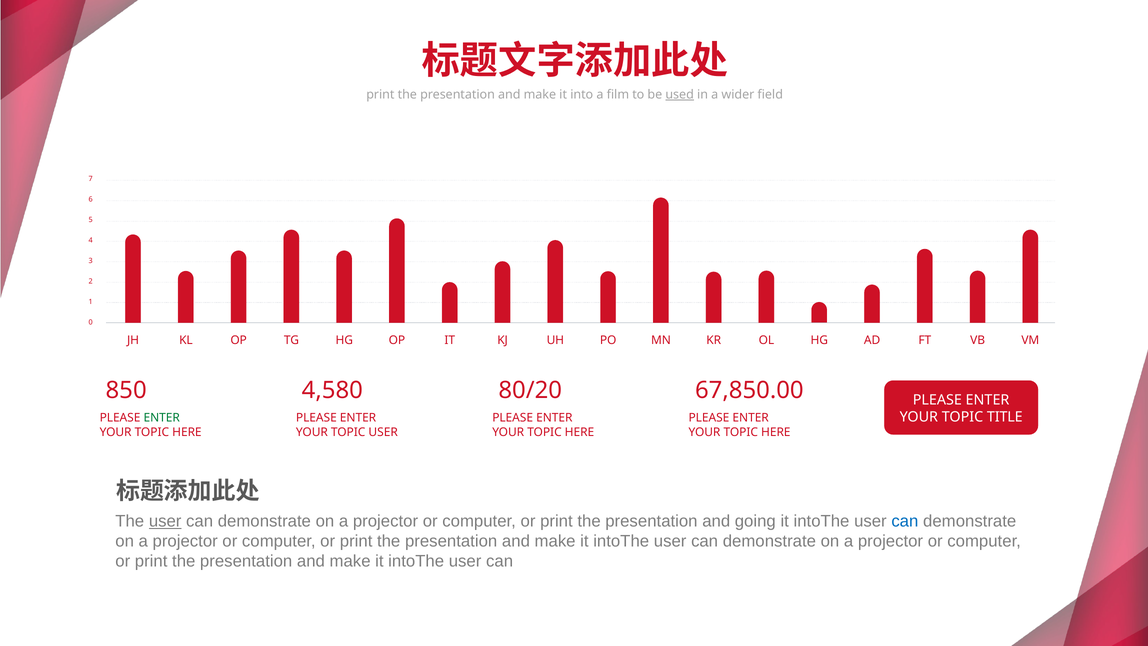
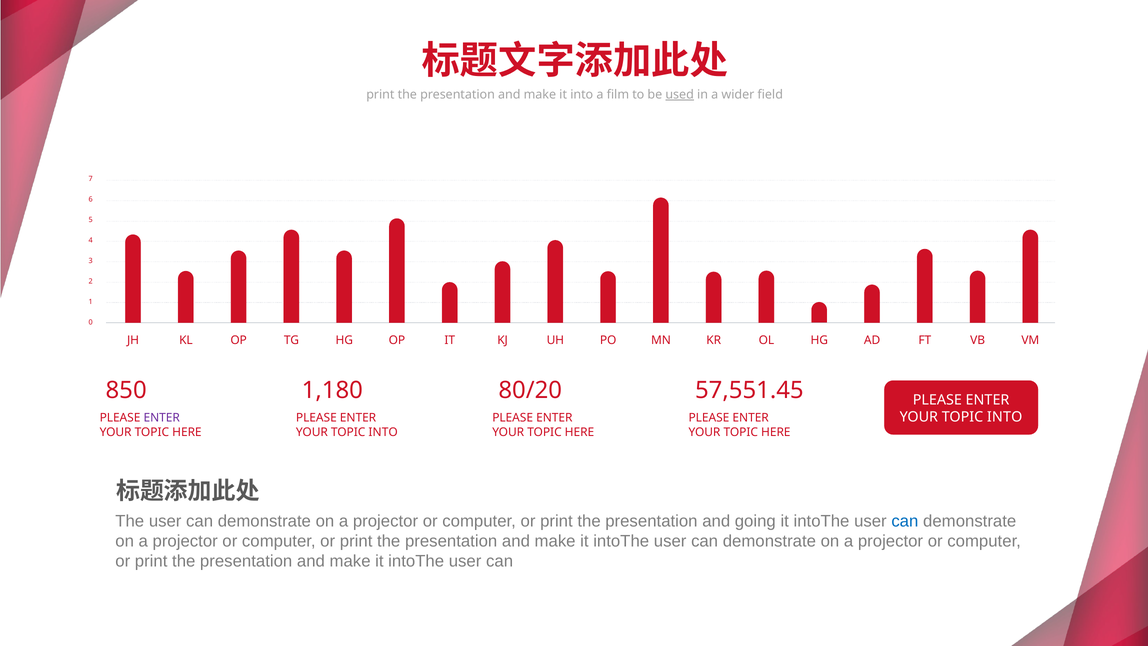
4,580: 4,580 -> 1,180 (332, 390)
67,850.00: 67,850.00 -> 57,551.45 (749, 390)
TITLE: TITLE -> INTO (1005, 417)
ENTER colour: green -> purple (162, 418)
USER: USER -> INTO (383, 432)
user underline: present -> none (165, 521)
